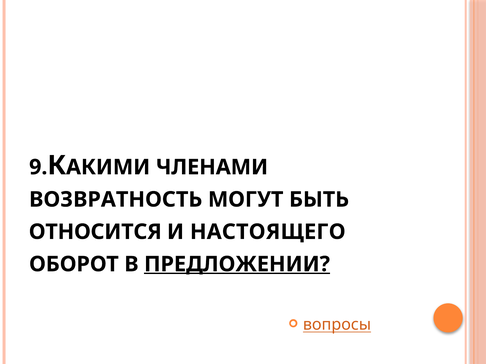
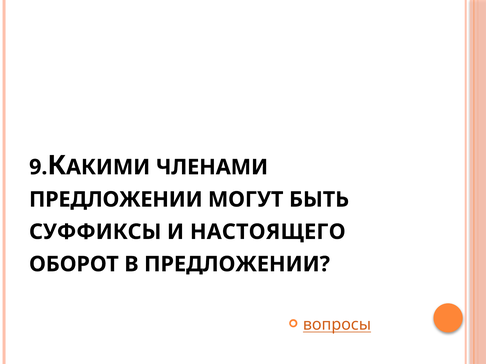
ВОЗВРАТНОСТЬ: ВОЗВРАТНОСТЬ -> ПРЕДЛОЖЕНИИ (116, 200)
ОТНОСИТСЯ: ОТНОСИТСЯ -> СУФФИКСЫ (95, 232)
ПРЕДЛОЖЕНИИ underline: present -> none (237, 265)
